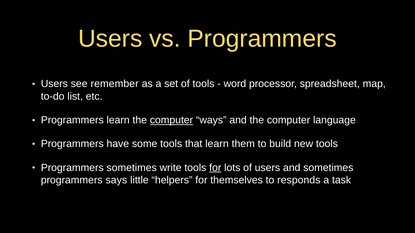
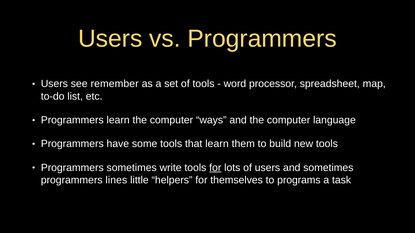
computer underline: present -> none (171, 120)
says: says -> lines (116, 180)
responds: responds -> programs (299, 180)
